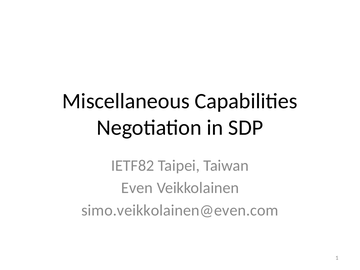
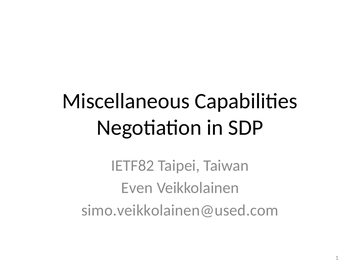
simo.veikkolainen@even.com: simo.veikkolainen@even.com -> simo.veikkolainen@used.com (180, 210)
